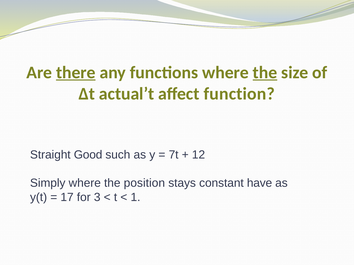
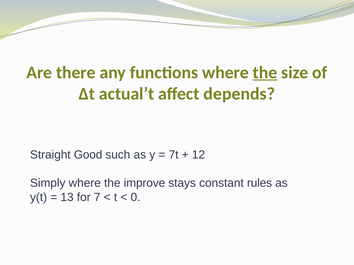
there underline: present -> none (76, 73)
function: function -> depends (239, 94)
position: position -> improve (144, 183)
have: have -> rules (260, 183)
17: 17 -> 13 (67, 198)
3: 3 -> 7 (97, 198)
1: 1 -> 0 (136, 198)
